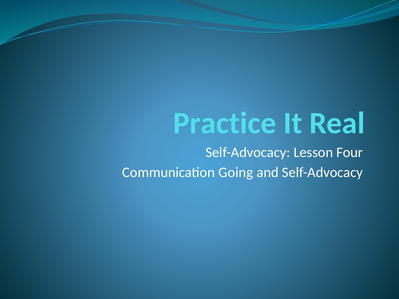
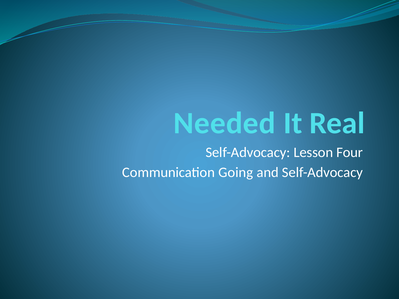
Practice: Practice -> Needed (225, 123)
